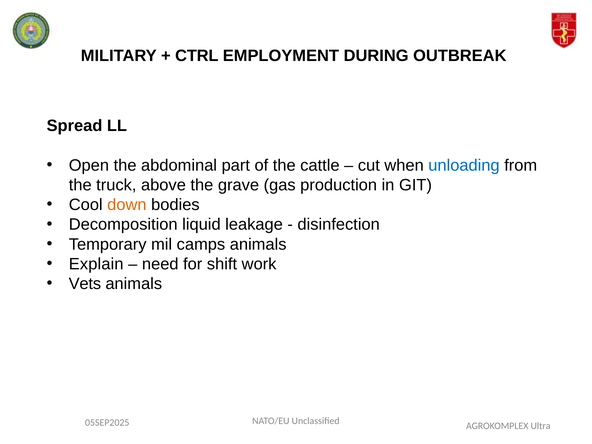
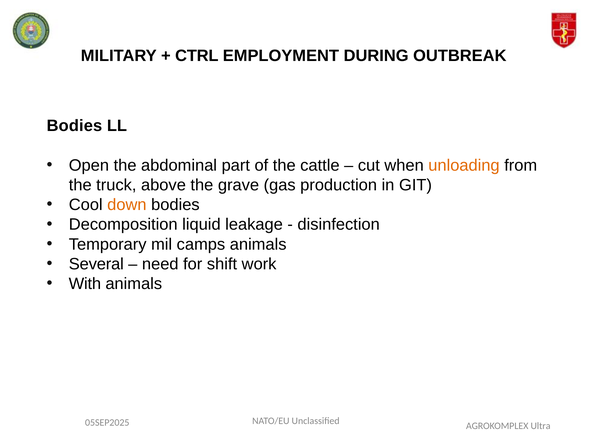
Spread: Spread -> Bodies (74, 126)
unloading colour: blue -> orange (464, 165)
Explain: Explain -> Several (96, 264)
Vets: Vets -> With (85, 284)
